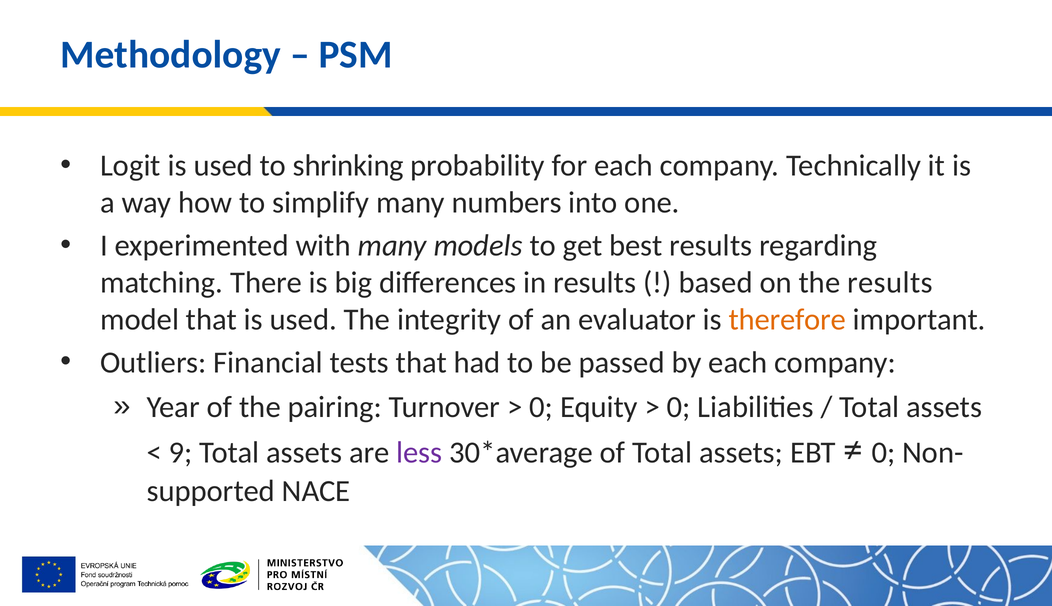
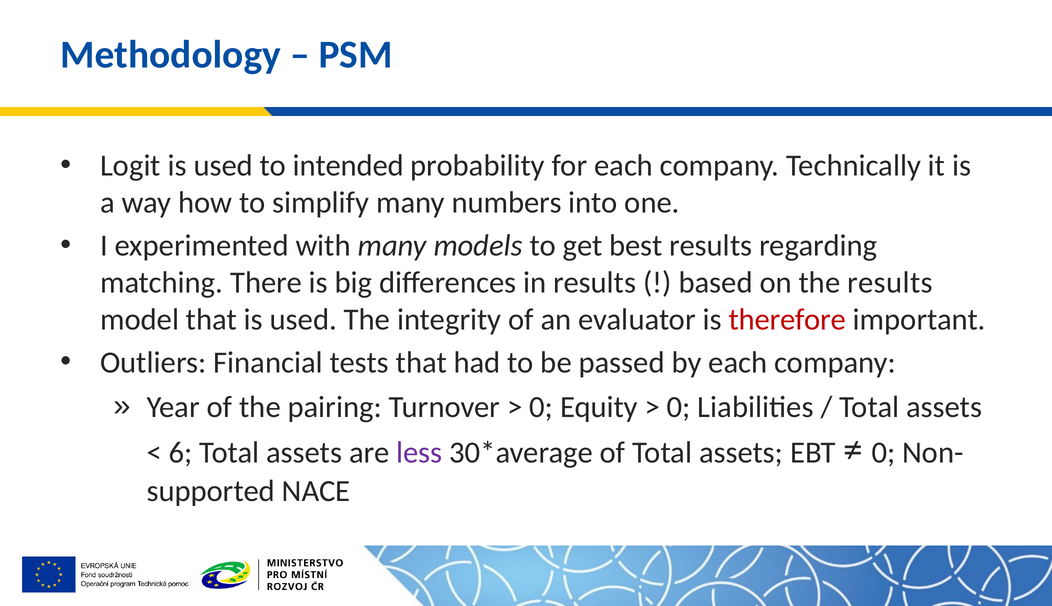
shrinking: shrinking -> intended (348, 166)
therefore colour: orange -> red (787, 319)
9: 9 -> 6 (181, 453)
